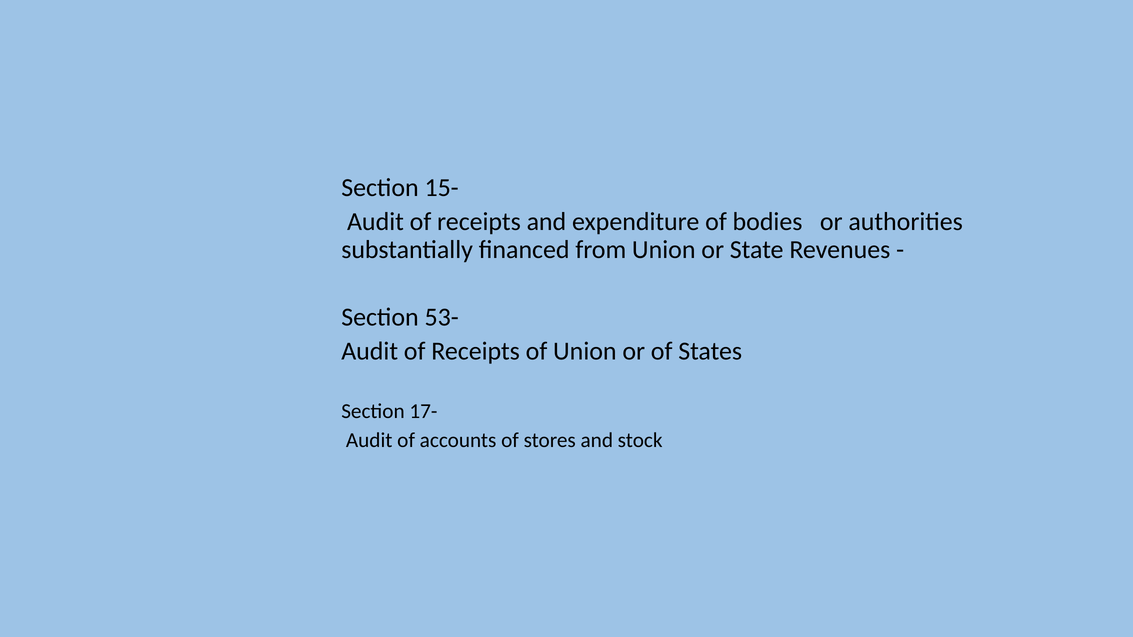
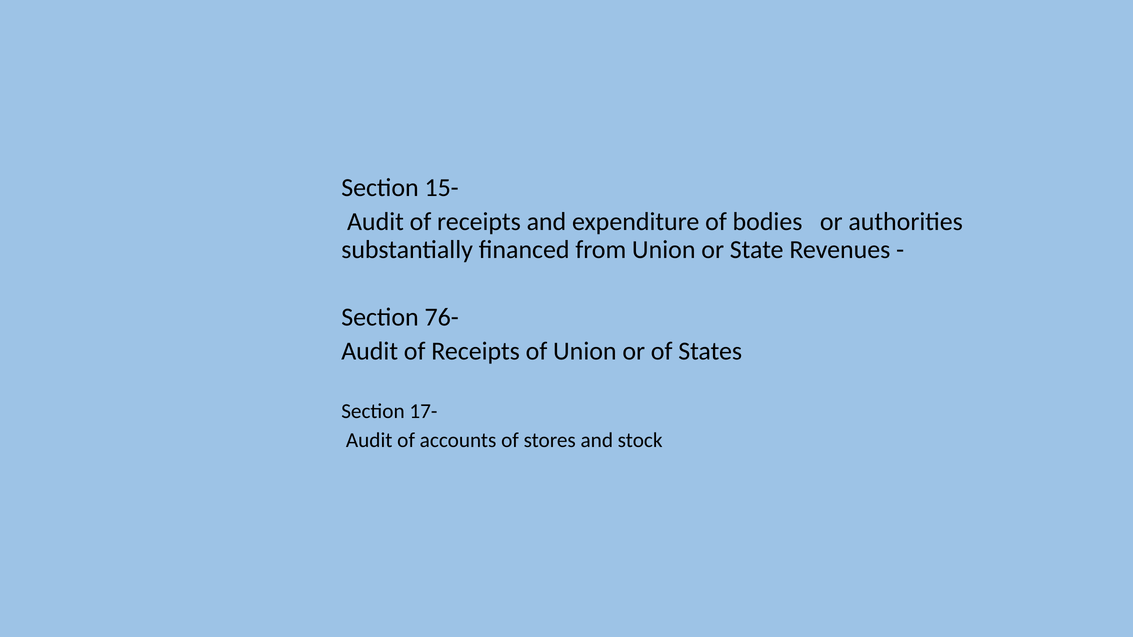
53-: 53- -> 76- (442, 317)
